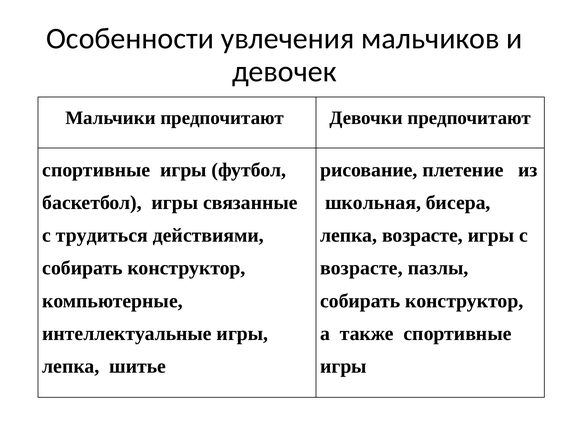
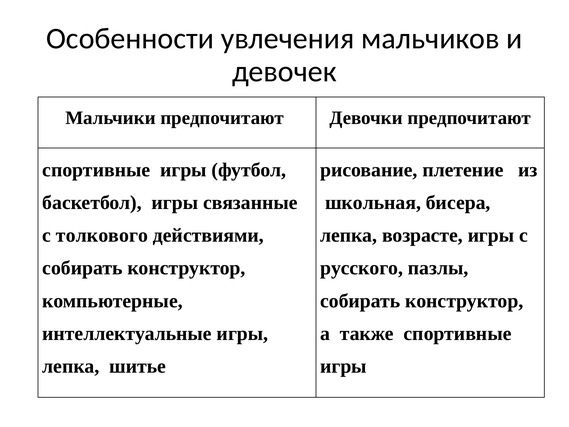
трудиться: трудиться -> толкового (102, 235)
возрасте: возрасте -> русского (362, 268)
